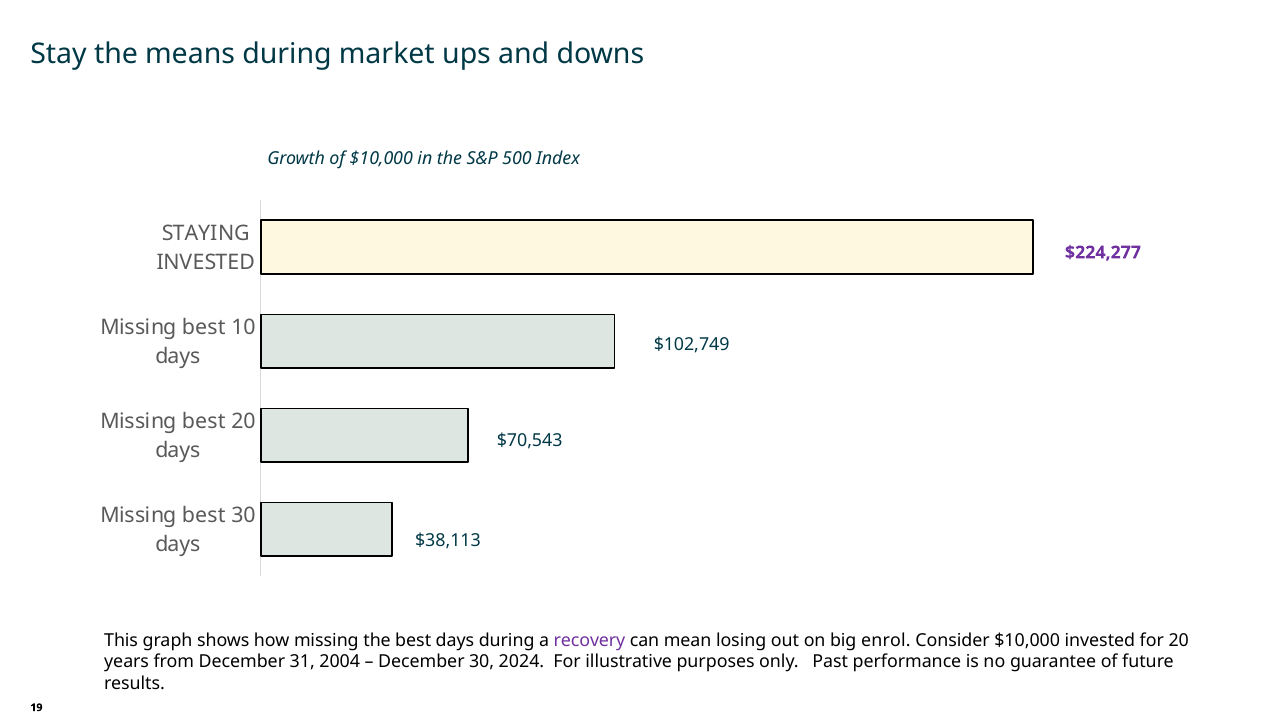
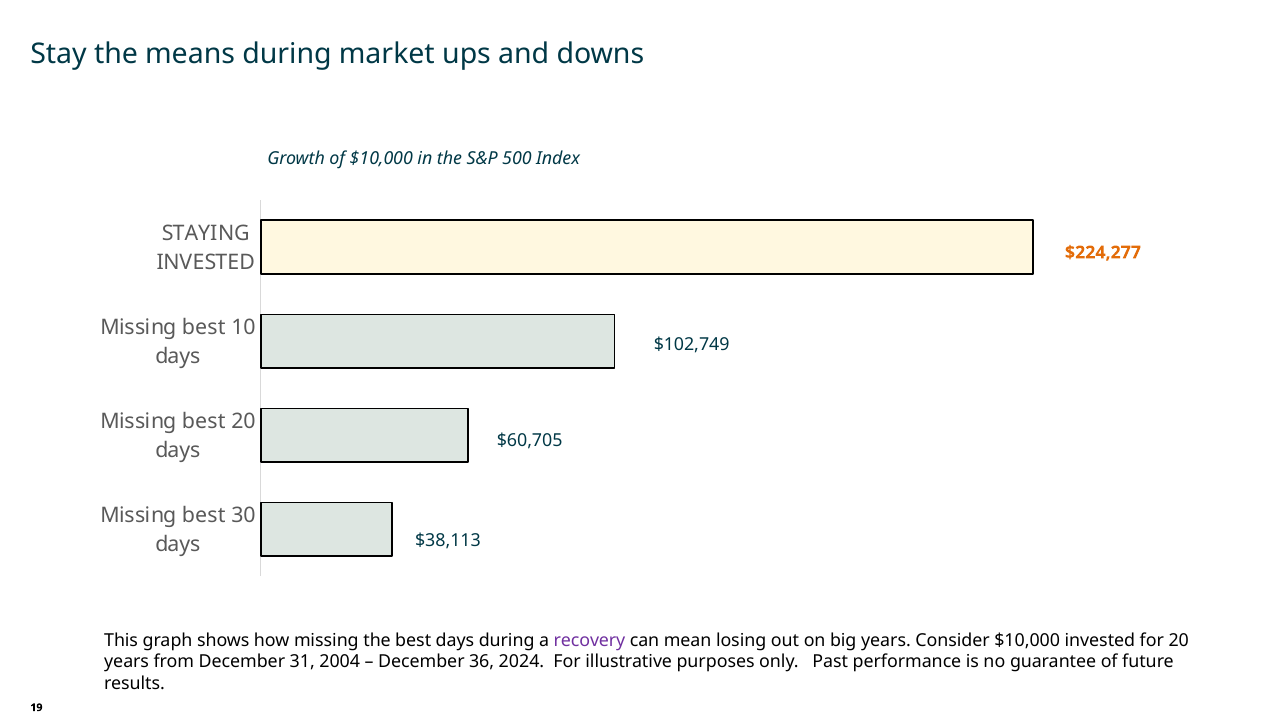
$224,277 colour: purple -> orange (1103, 253)
$70,543: $70,543 -> $60,705 (530, 441)
big enrol: enrol -> years (886, 641)
December 30: 30 -> 36 (482, 662)
